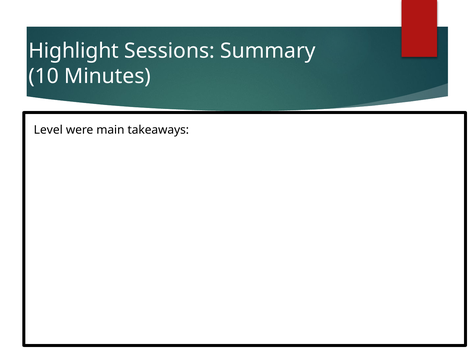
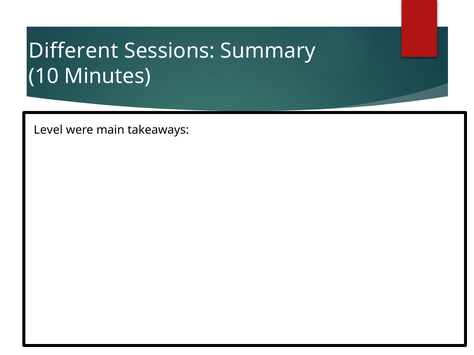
Highlight: Highlight -> Different (73, 51)
